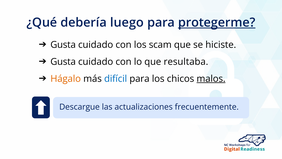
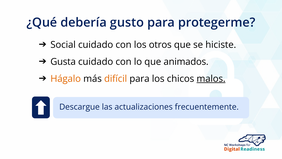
luego: luego -> gusto (127, 23)
protegerme underline: present -> none (217, 23)
Gusta: Gusta -> Social (63, 45)
scam: scam -> otros (160, 45)
resultaba: resultaba -> animados (186, 62)
difícil colour: blue -> orange (116, 79)
